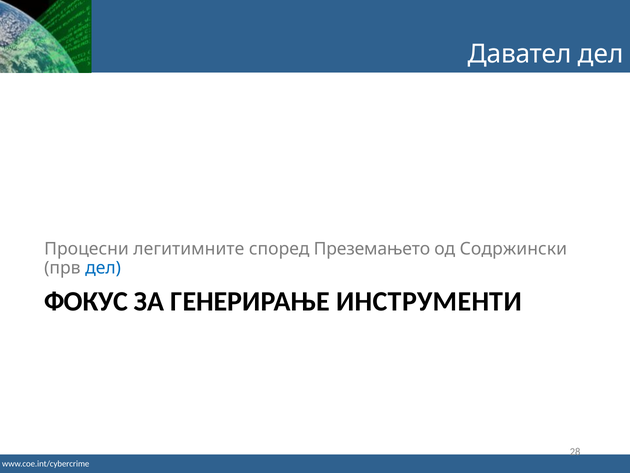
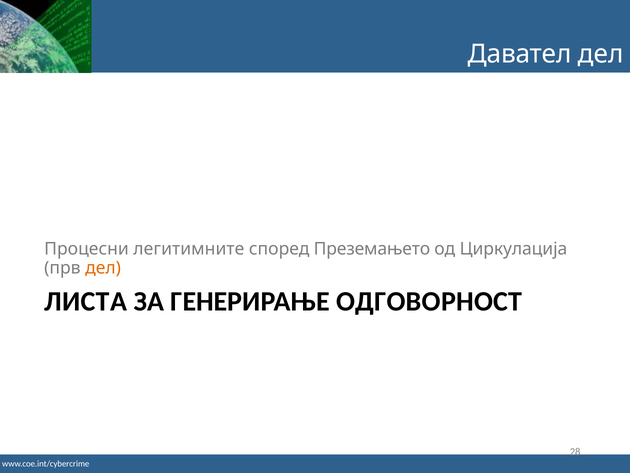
Содржински: Содржински -> Циркулација (513, 249)
дел colour: blue -> orange (103, 268)
ФОКУС: ФОКУС -> ЛИСТА (86, 301)
ИНСТРУМЕНТИ: ИНСТРУМЕНТИ -> ОДГОВОРНОСТ (429, 301)
